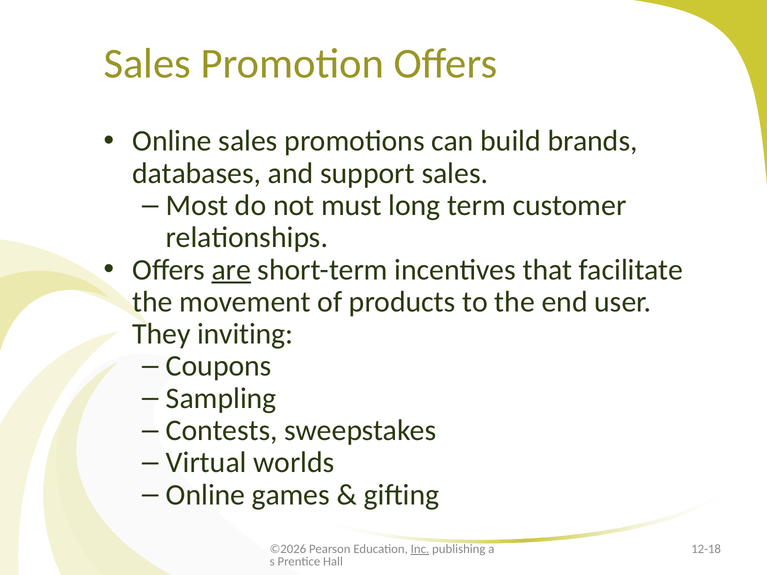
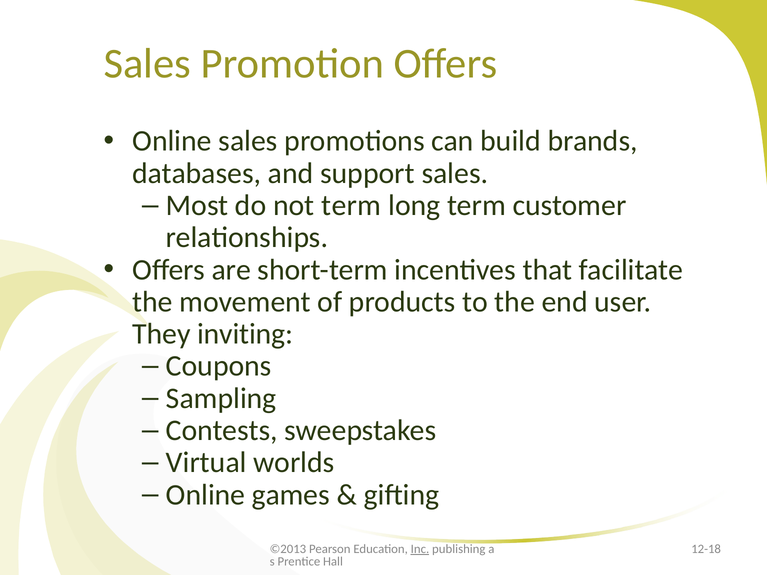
not must: must -> term (351, 205)
are underline: present -> none (231, 270)
©2026: ©2026 -> ©2013 (288, 549)
